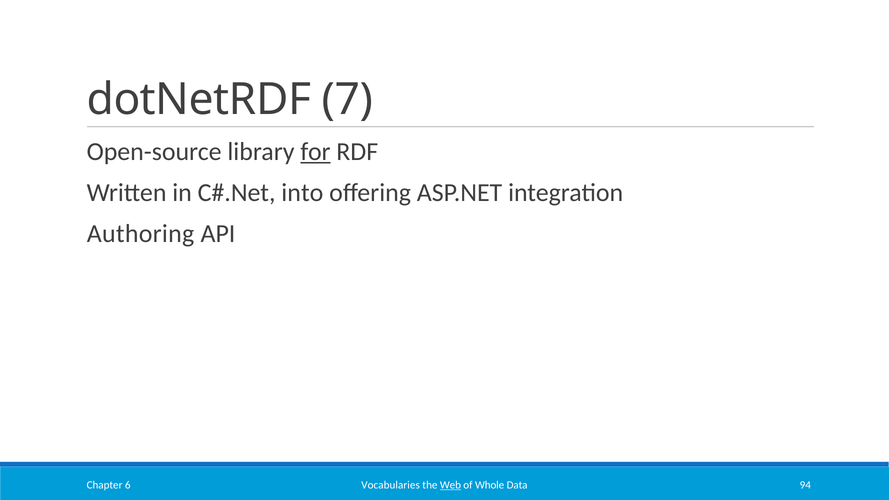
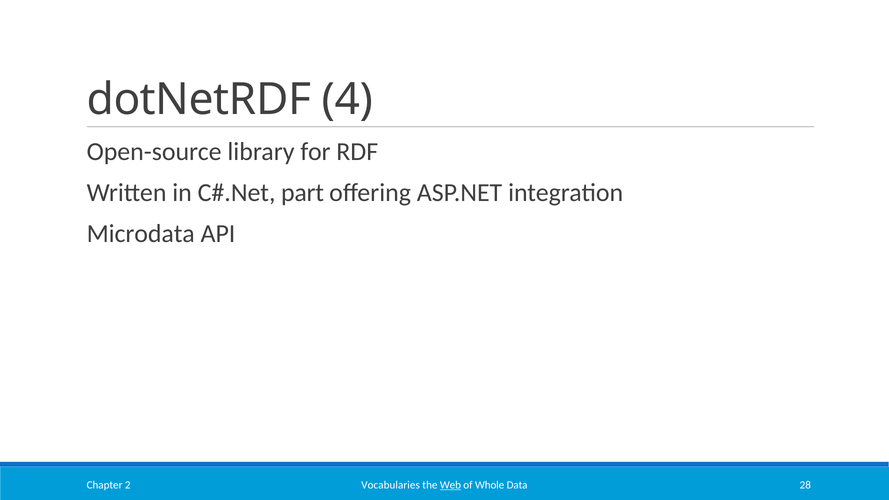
7: 7 -> 4 (348, 100)
for underline: present -> none (316, 152)
into: into -> part (303, 193)
Authoring: Authoring -> Microdata (141, 234)
94: 94 -> 28 (805, 485)
6: 6 -> 2 (128, 485)
